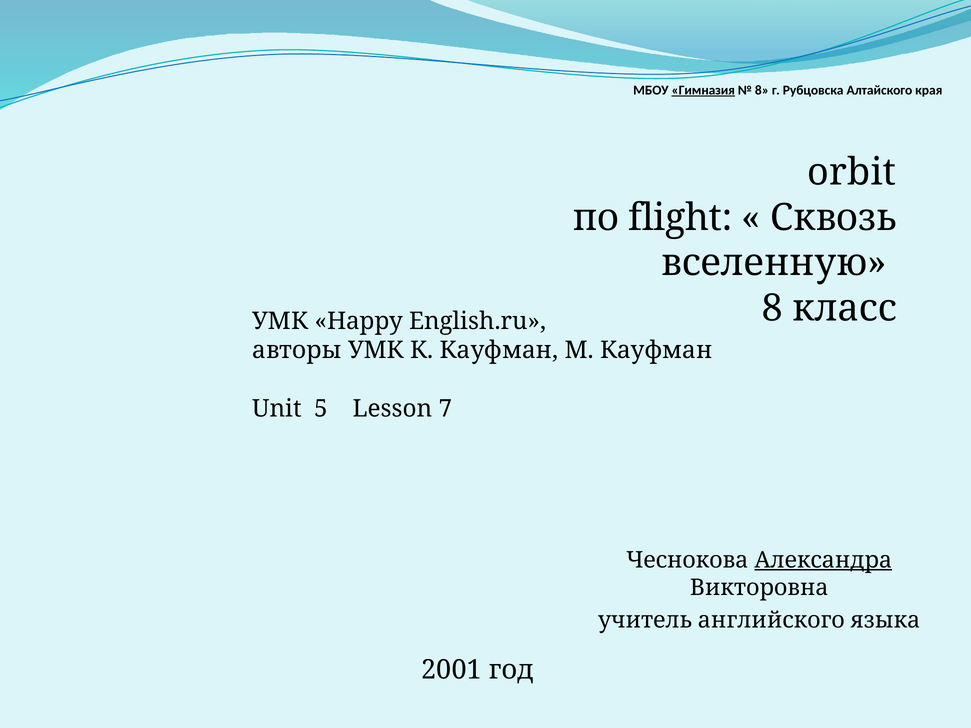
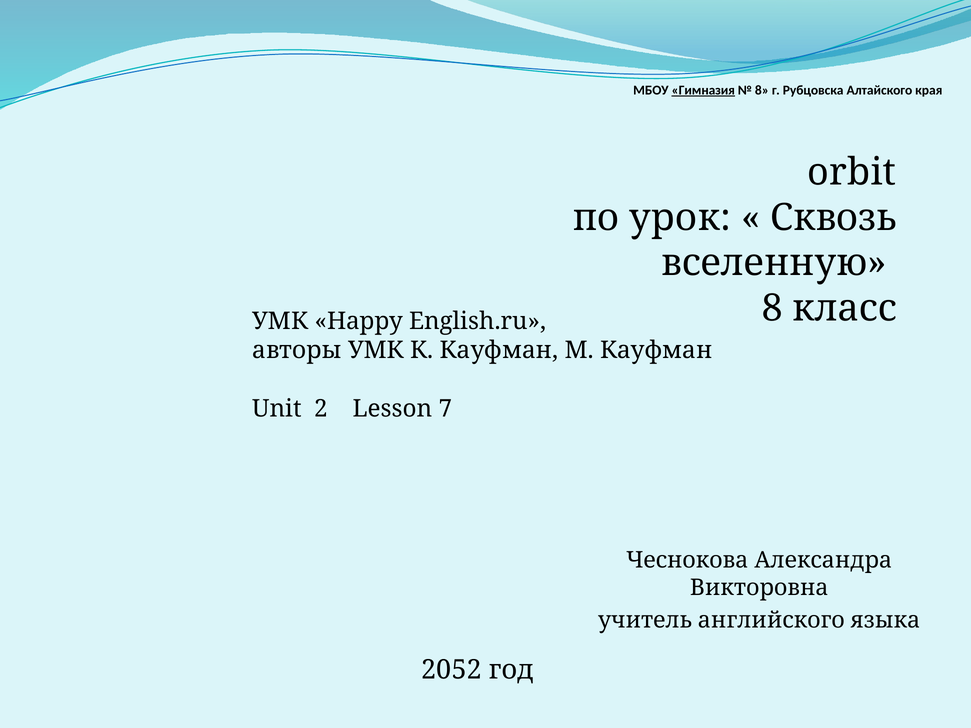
flight: flight -> урок (680, 218)
5: 5 -> 2 (321, 409)
Александра underline: present -> none (823, 560)
2001: 2001 -> 2052 (451, 670)
